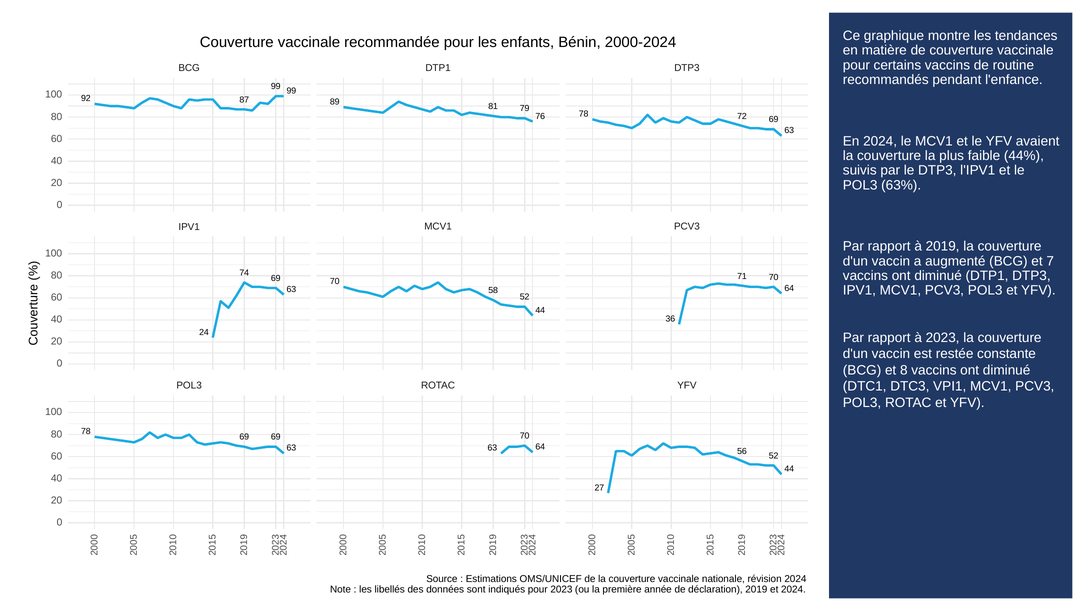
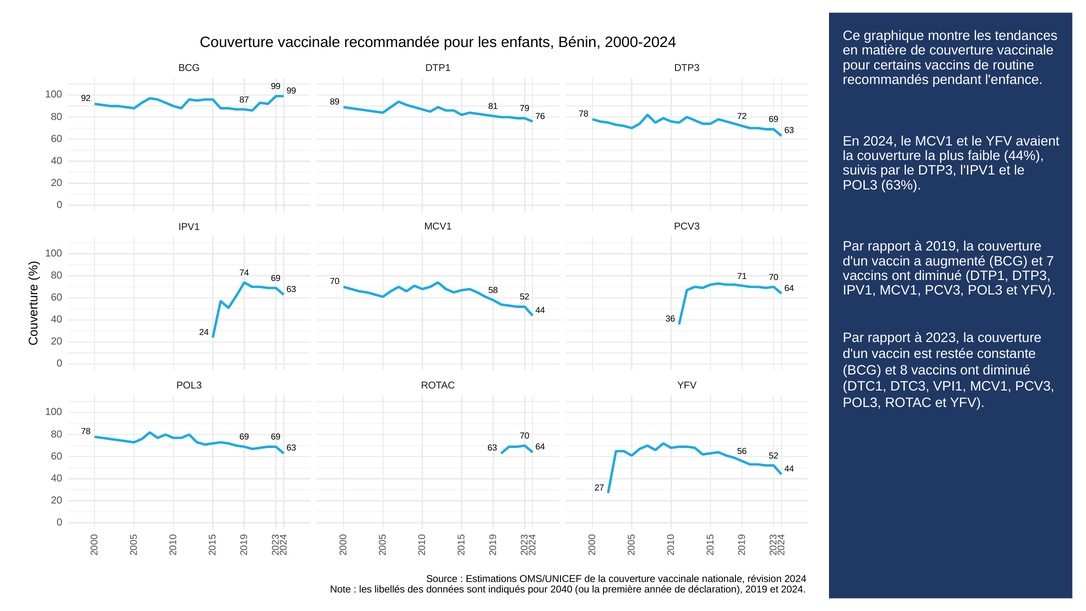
pour 2023: 2023 -> 2040 (561, 589)
